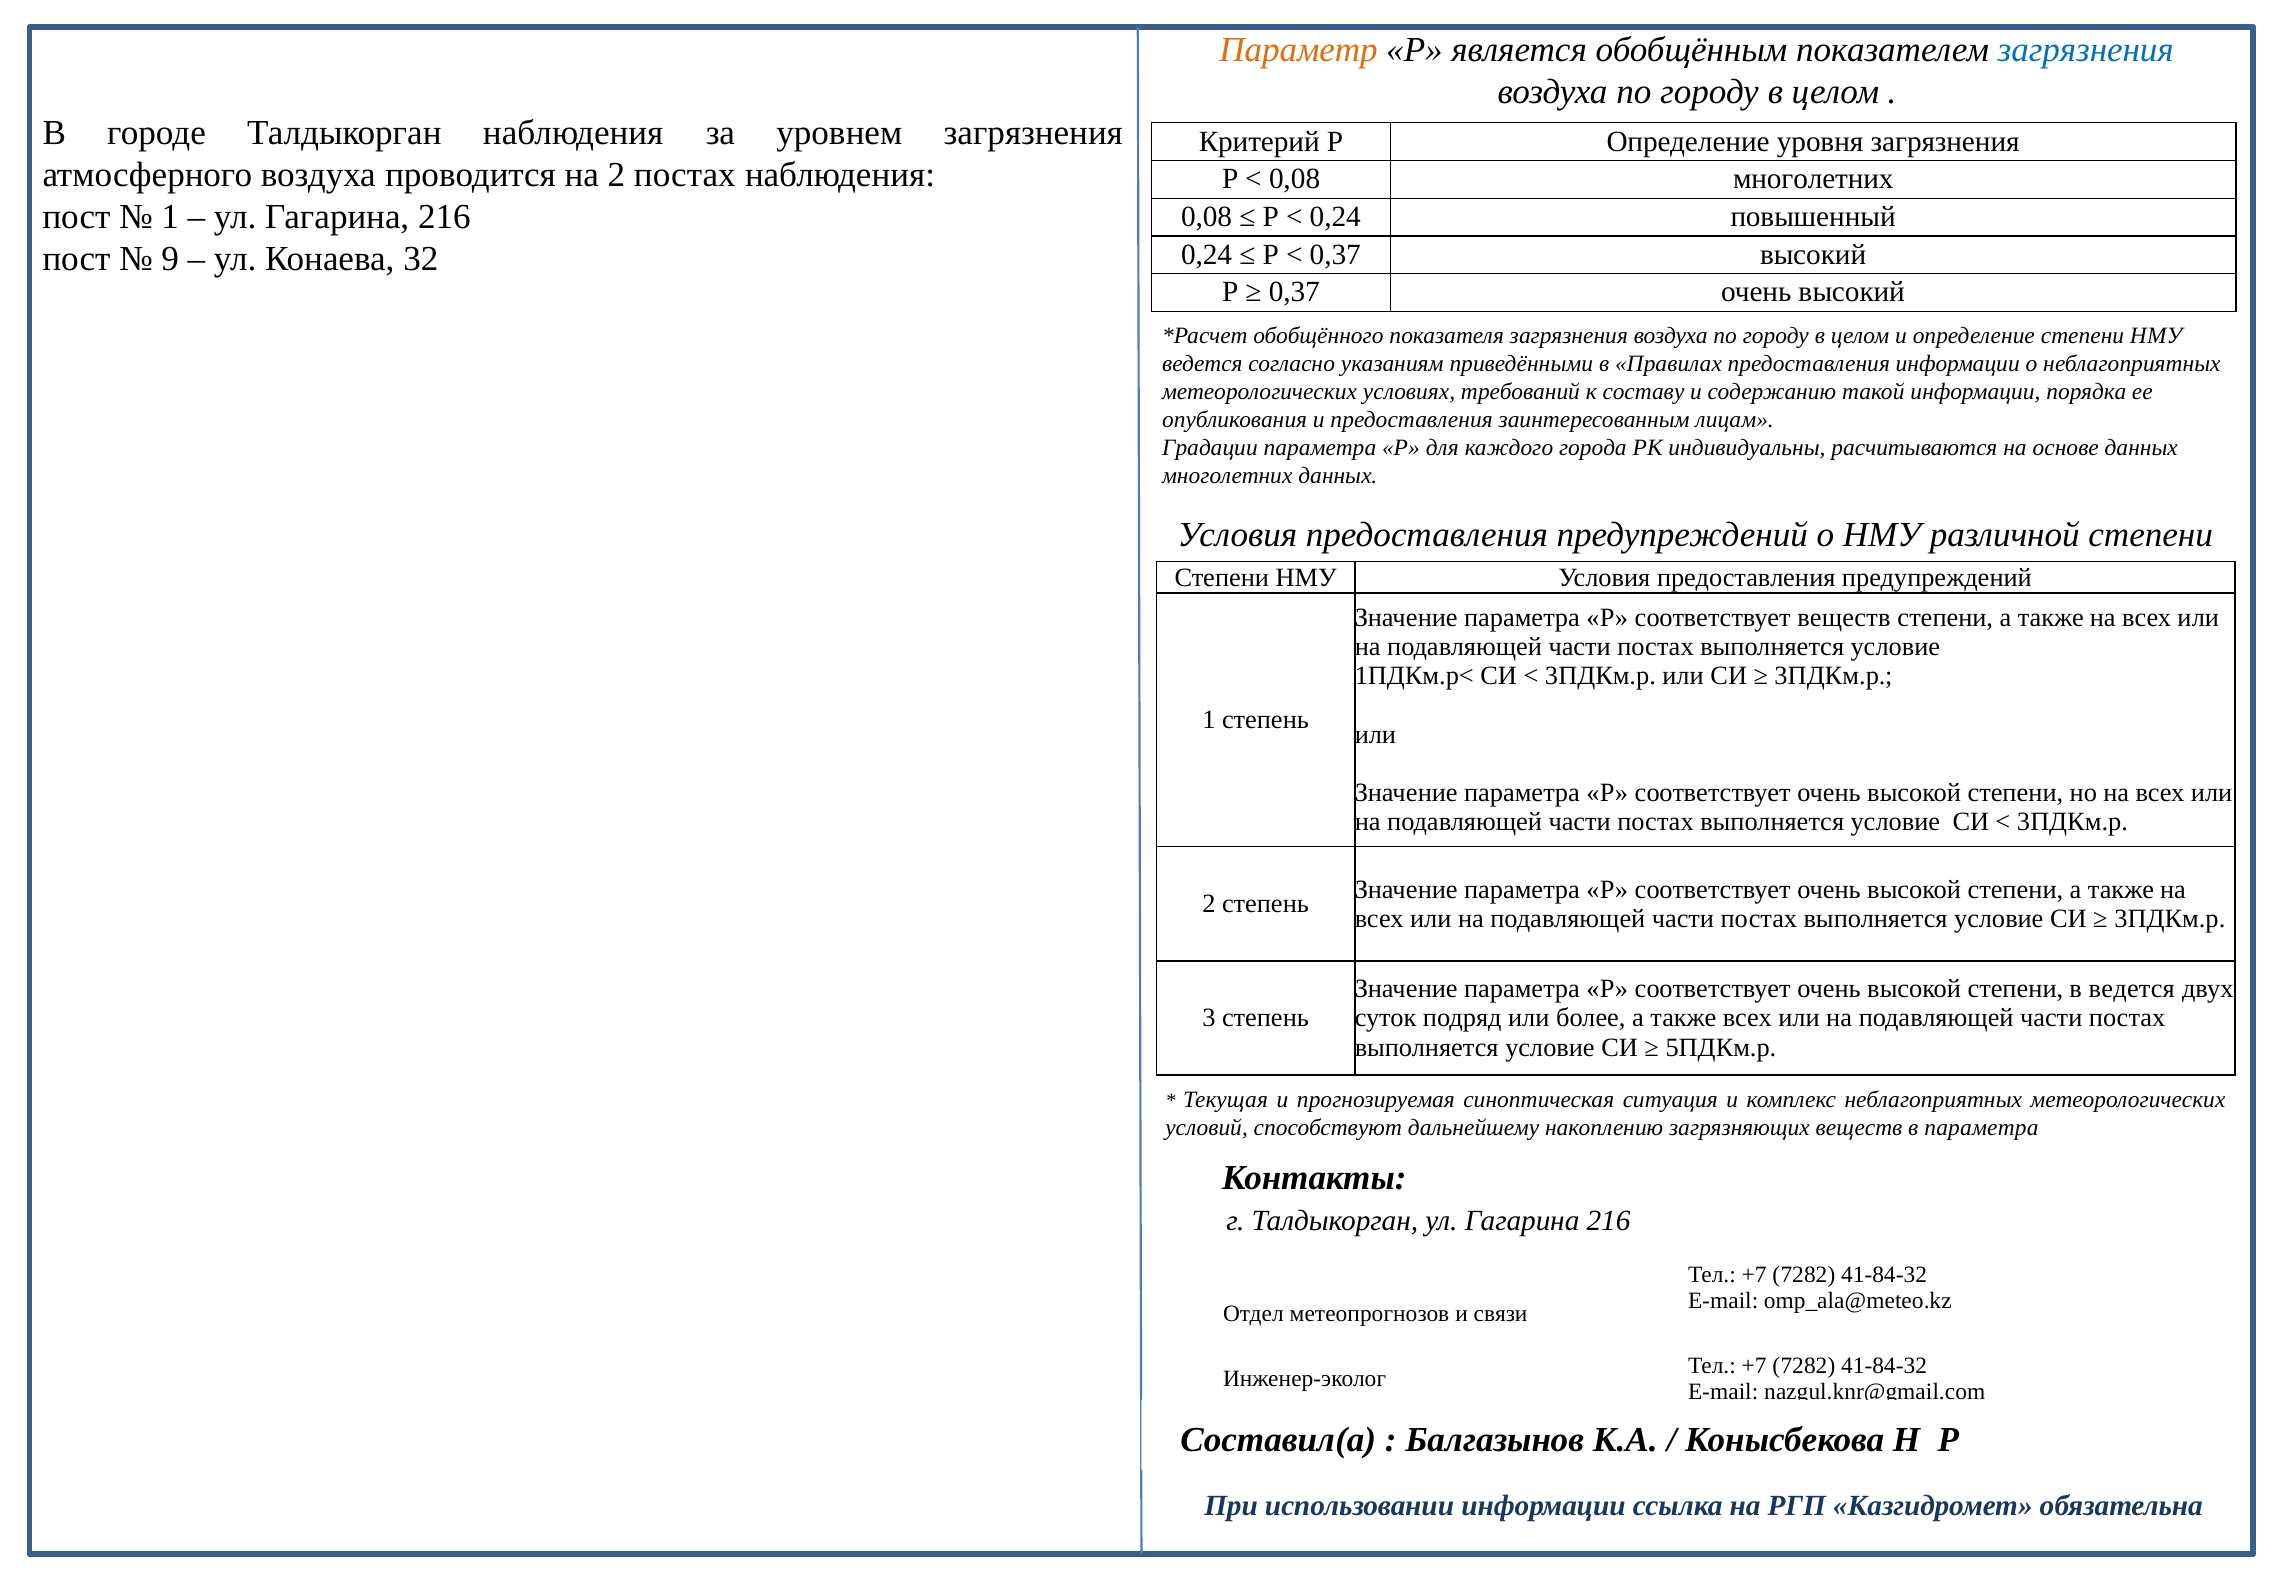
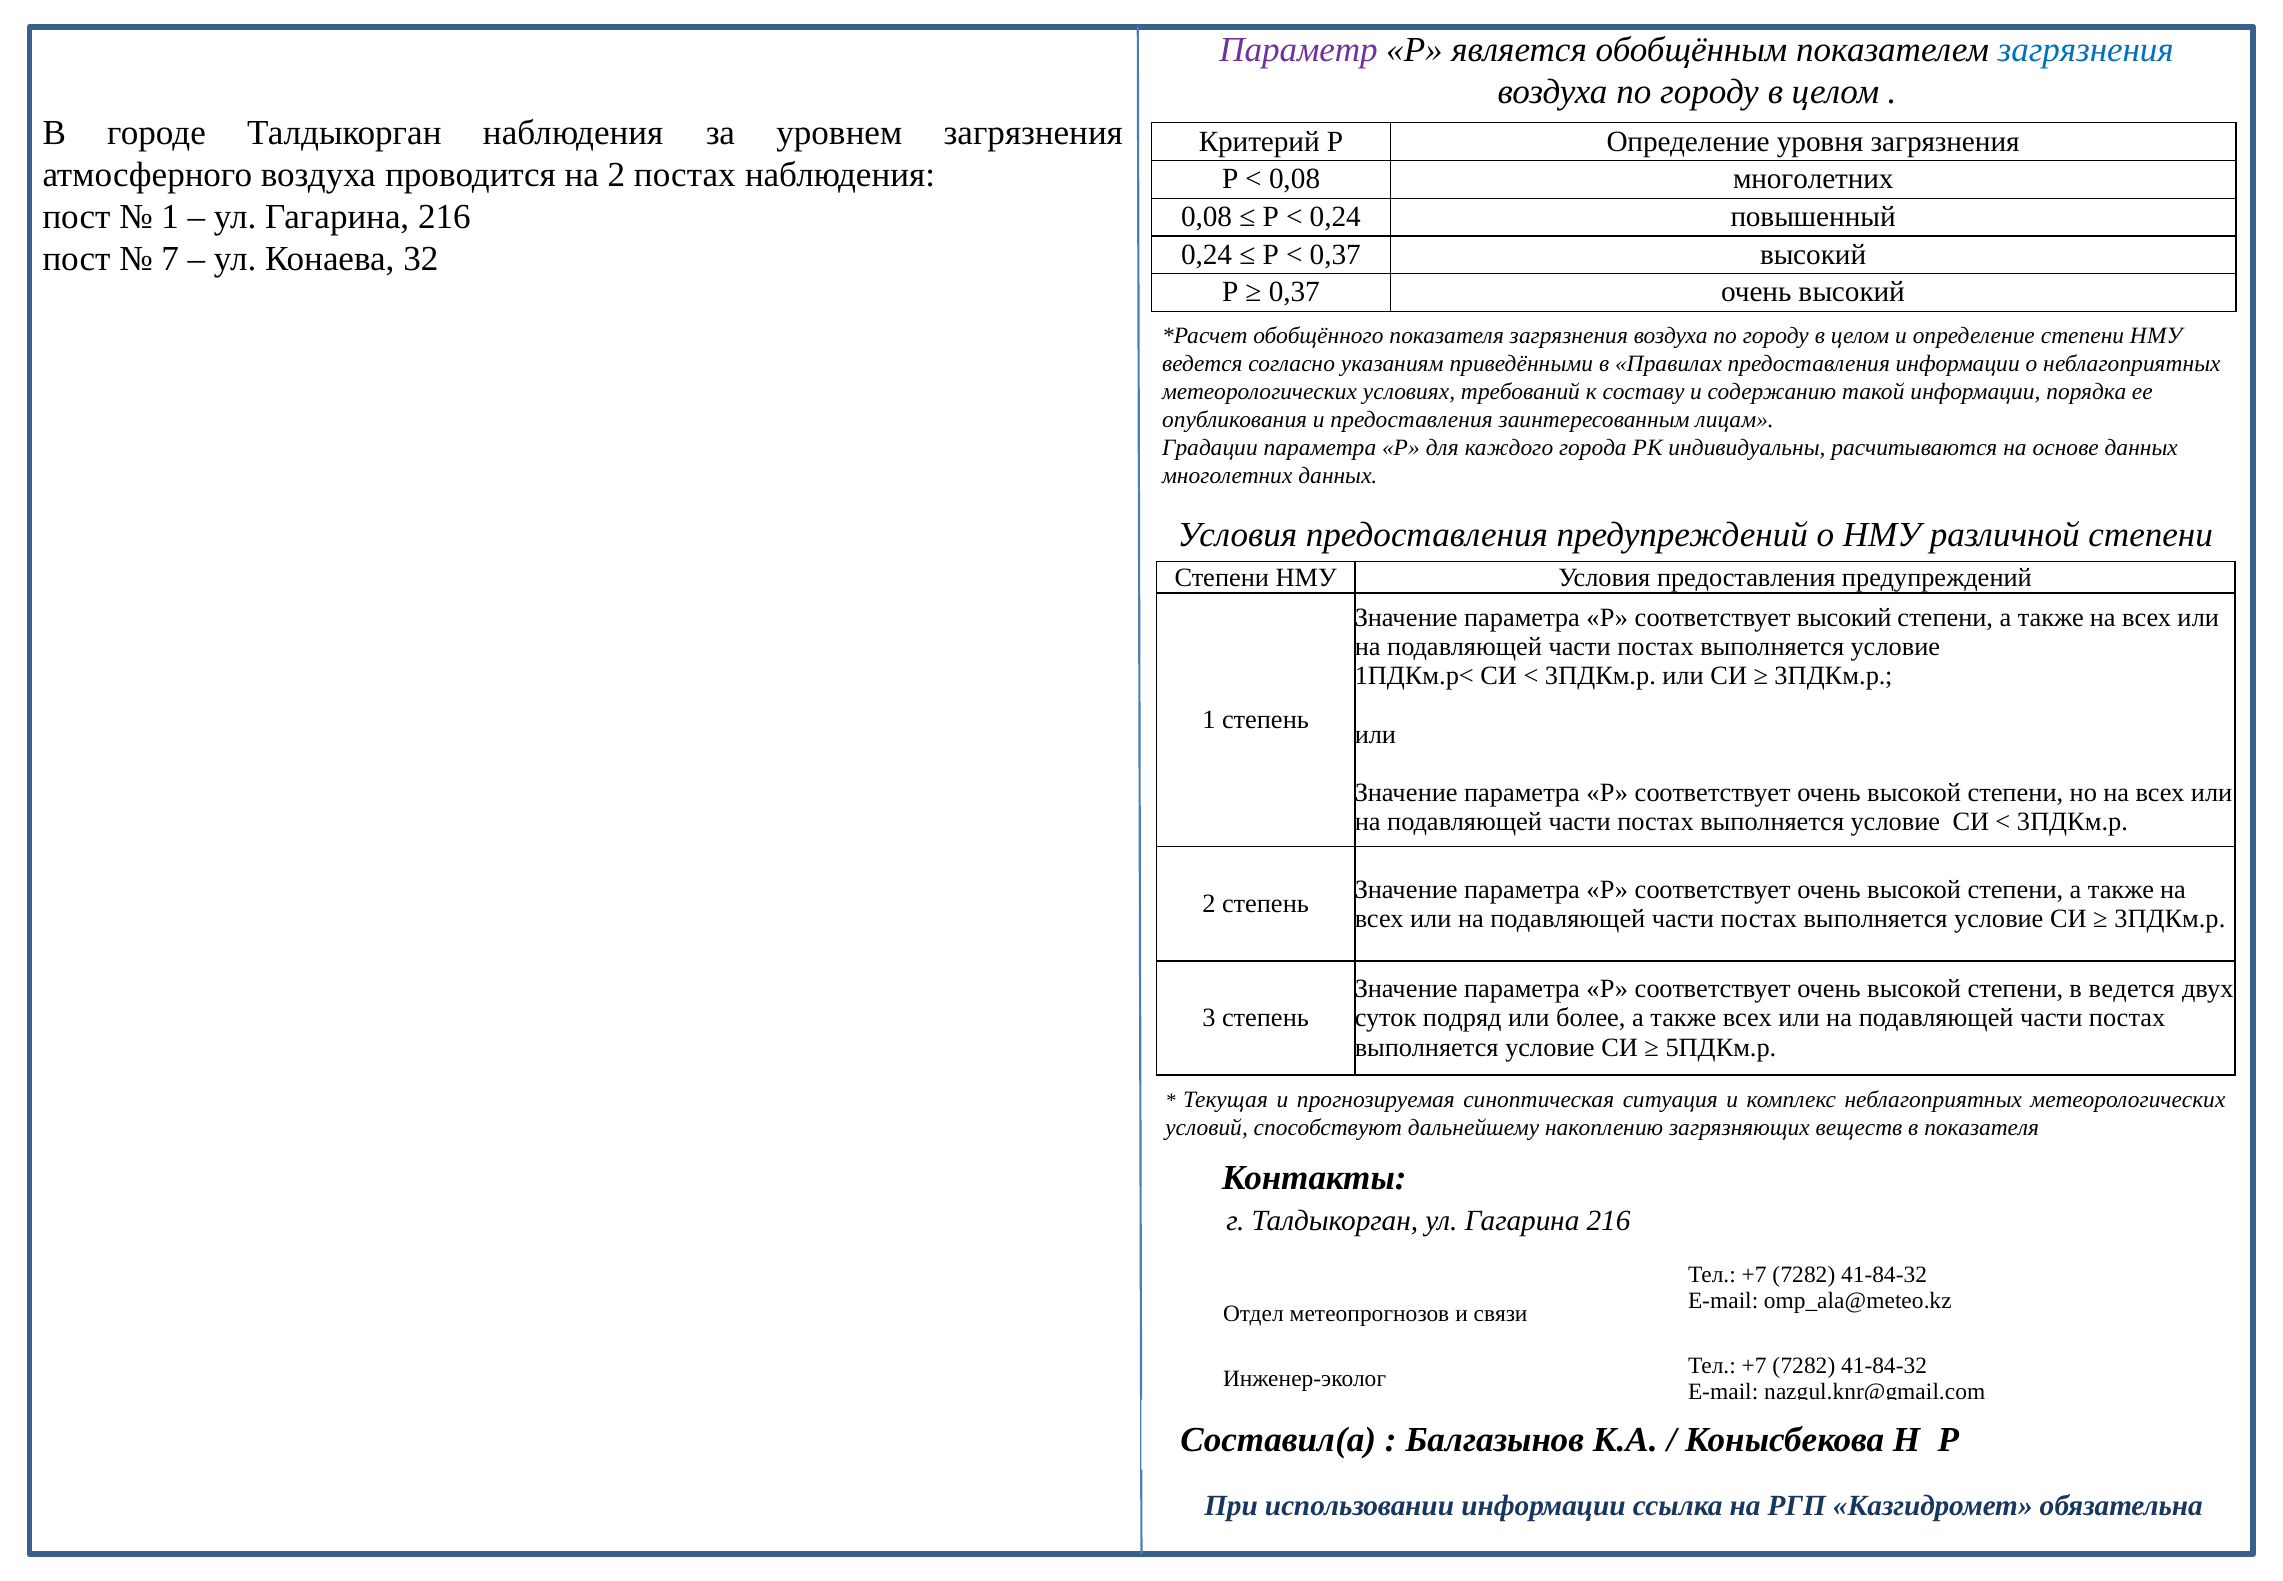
Параметр colour: orange -> purple (1298, 50)
9: 9 -> 7 (170, 259)
соответствует веществ: веществ -> высокий (1844, 618)
в параметра: параметра -> показателя (1982, 1128)
